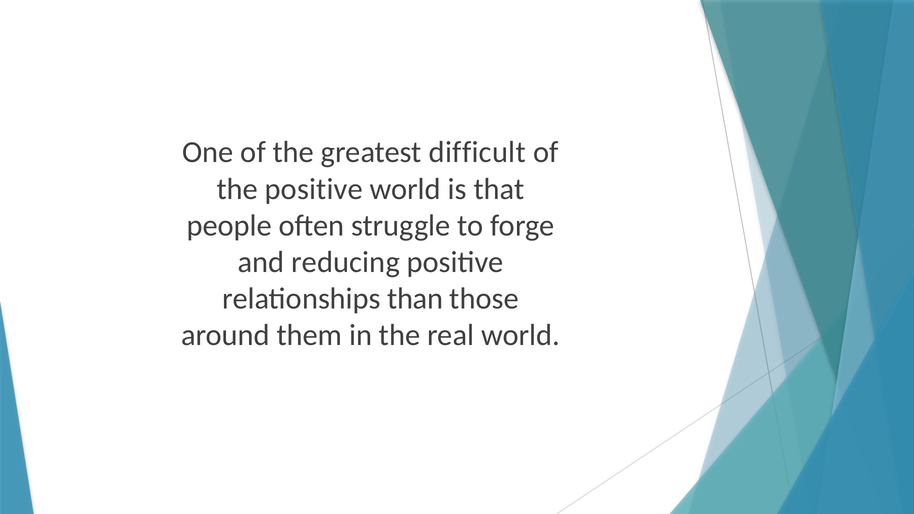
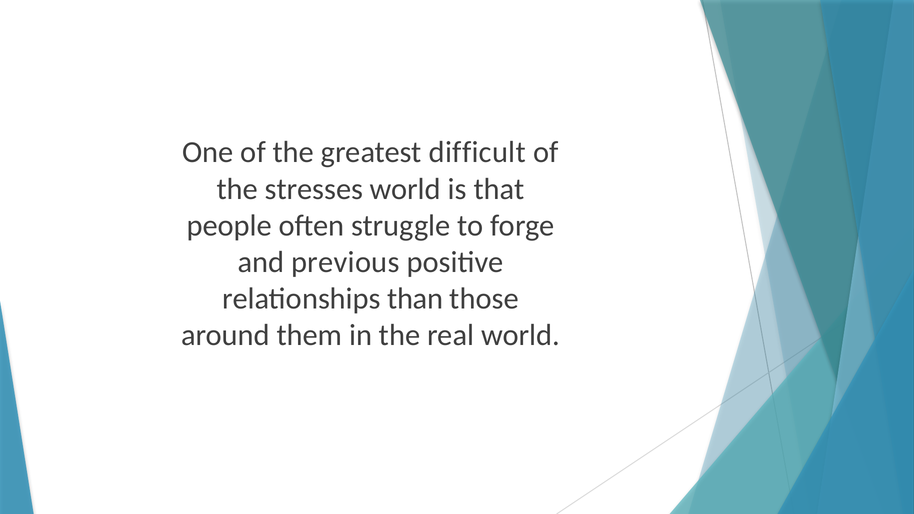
the positive: positive -> stresses (314, 189)
reducing: reducing -> previous (345, 262)
